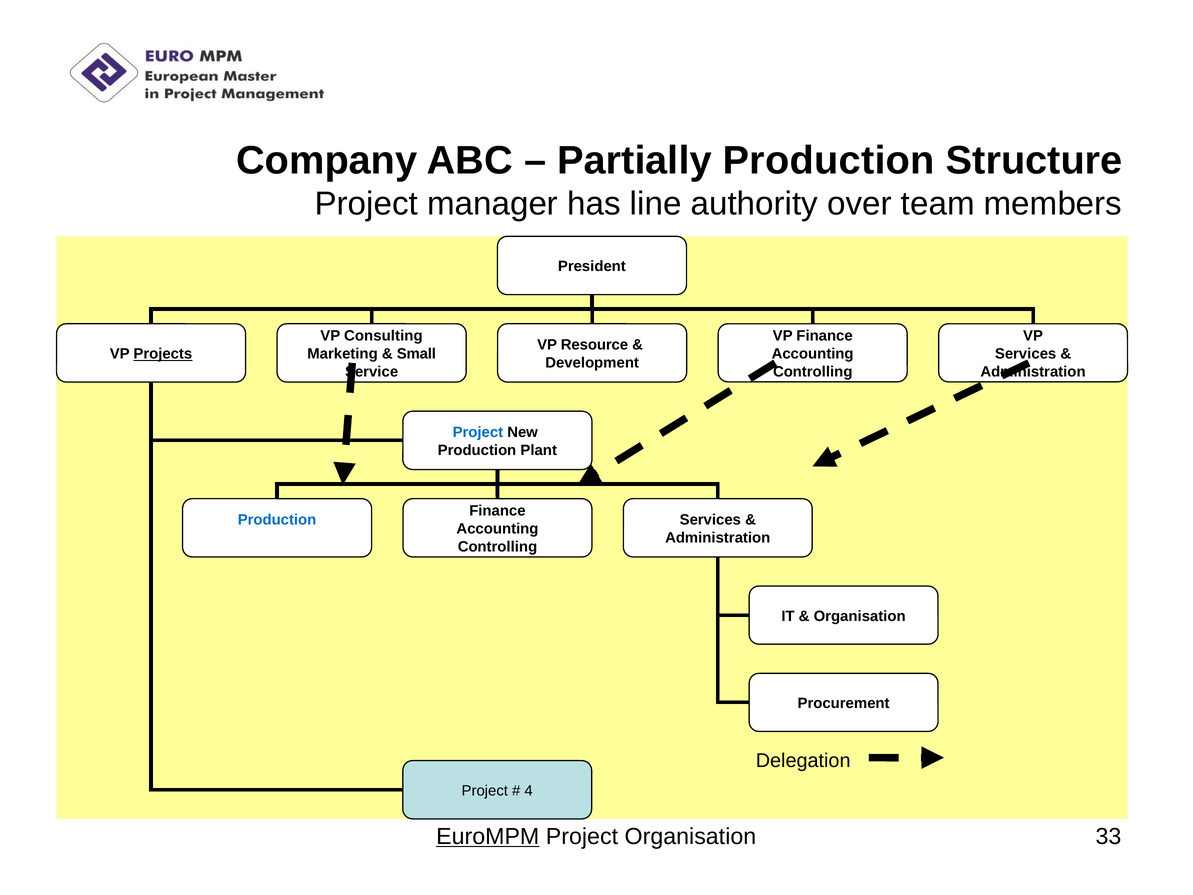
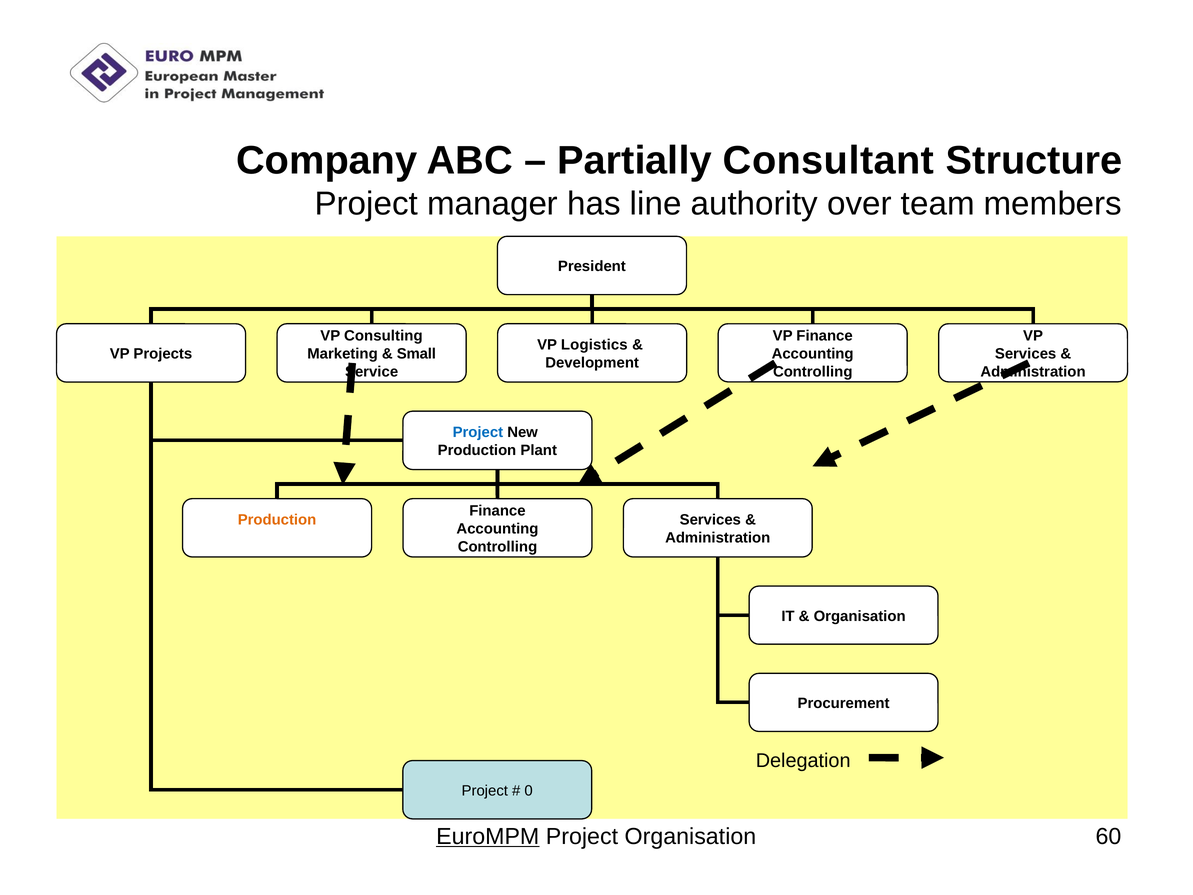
Partially Production: Production -> Consultant (829, 161)
Resource: Resource -> Logistics (594, 345)
Projects underline: present -> none (163, 354)
Production colour: blue -> orange (277, 520)
4: 4 -> 0 (529, 791)
33: 33 -> 60 (1108, 836)
